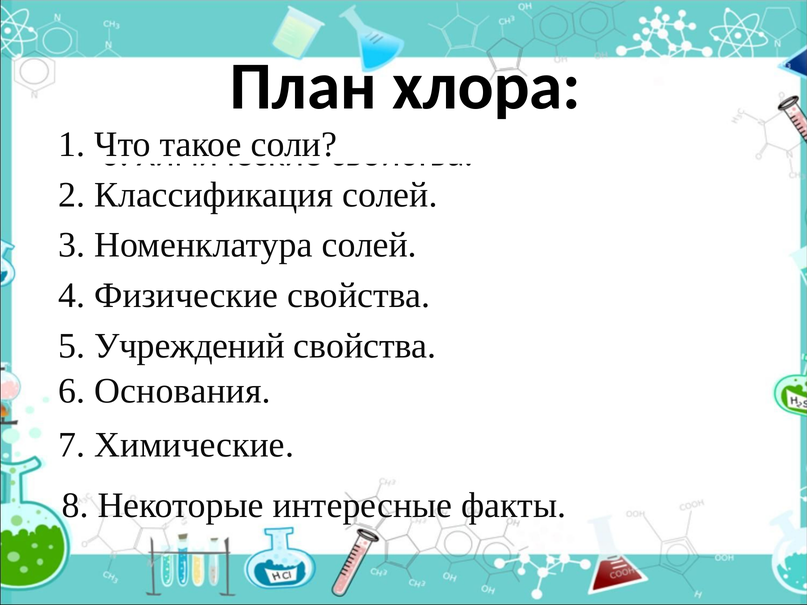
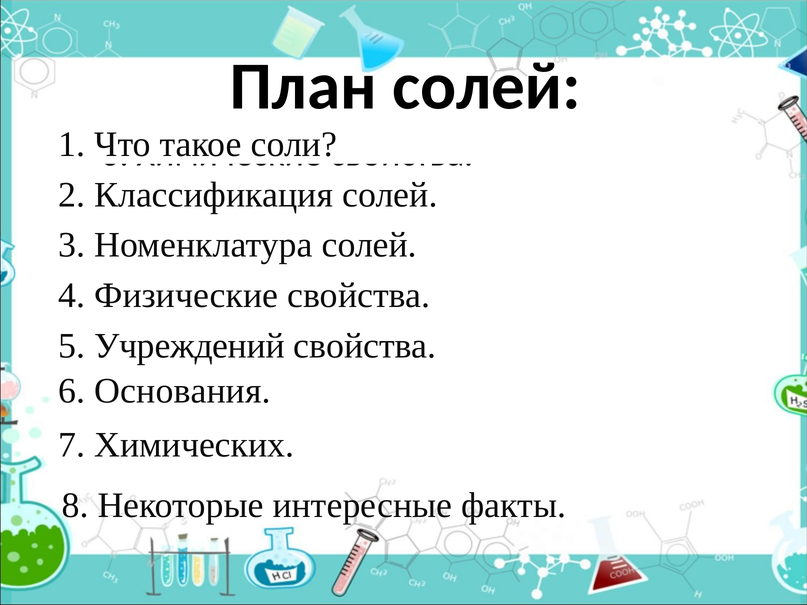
хлора: хлора -> солей (486, 87)
7 Химические: Химические -> Химических (194, 445)
